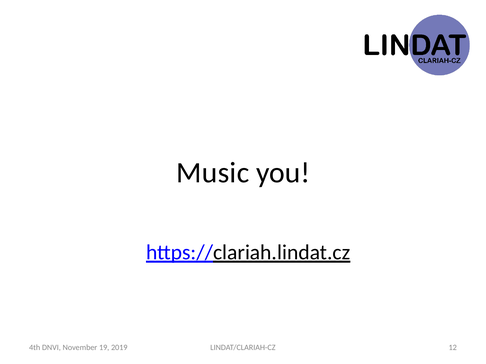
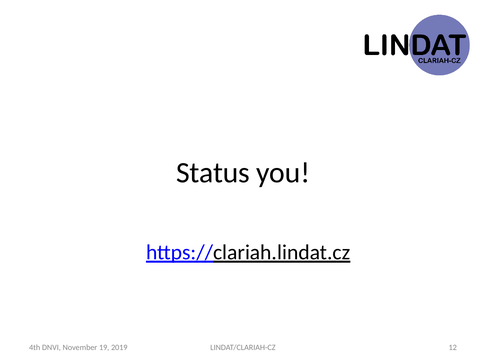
Music: Music -> Status (213, 173)
